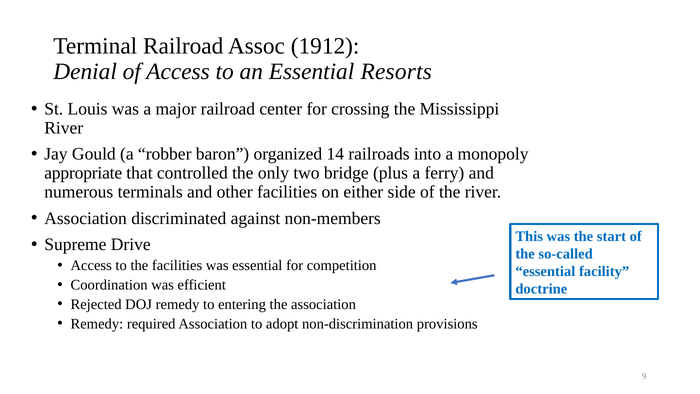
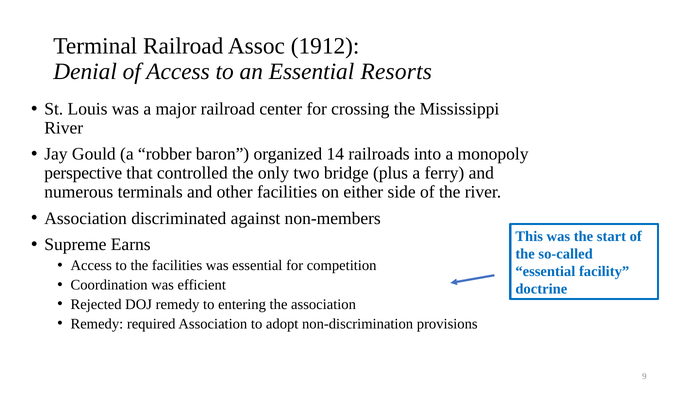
appropriate: appropriate -> perspective (83, 173)
Drive: Drive -> Earns (131, 244)
